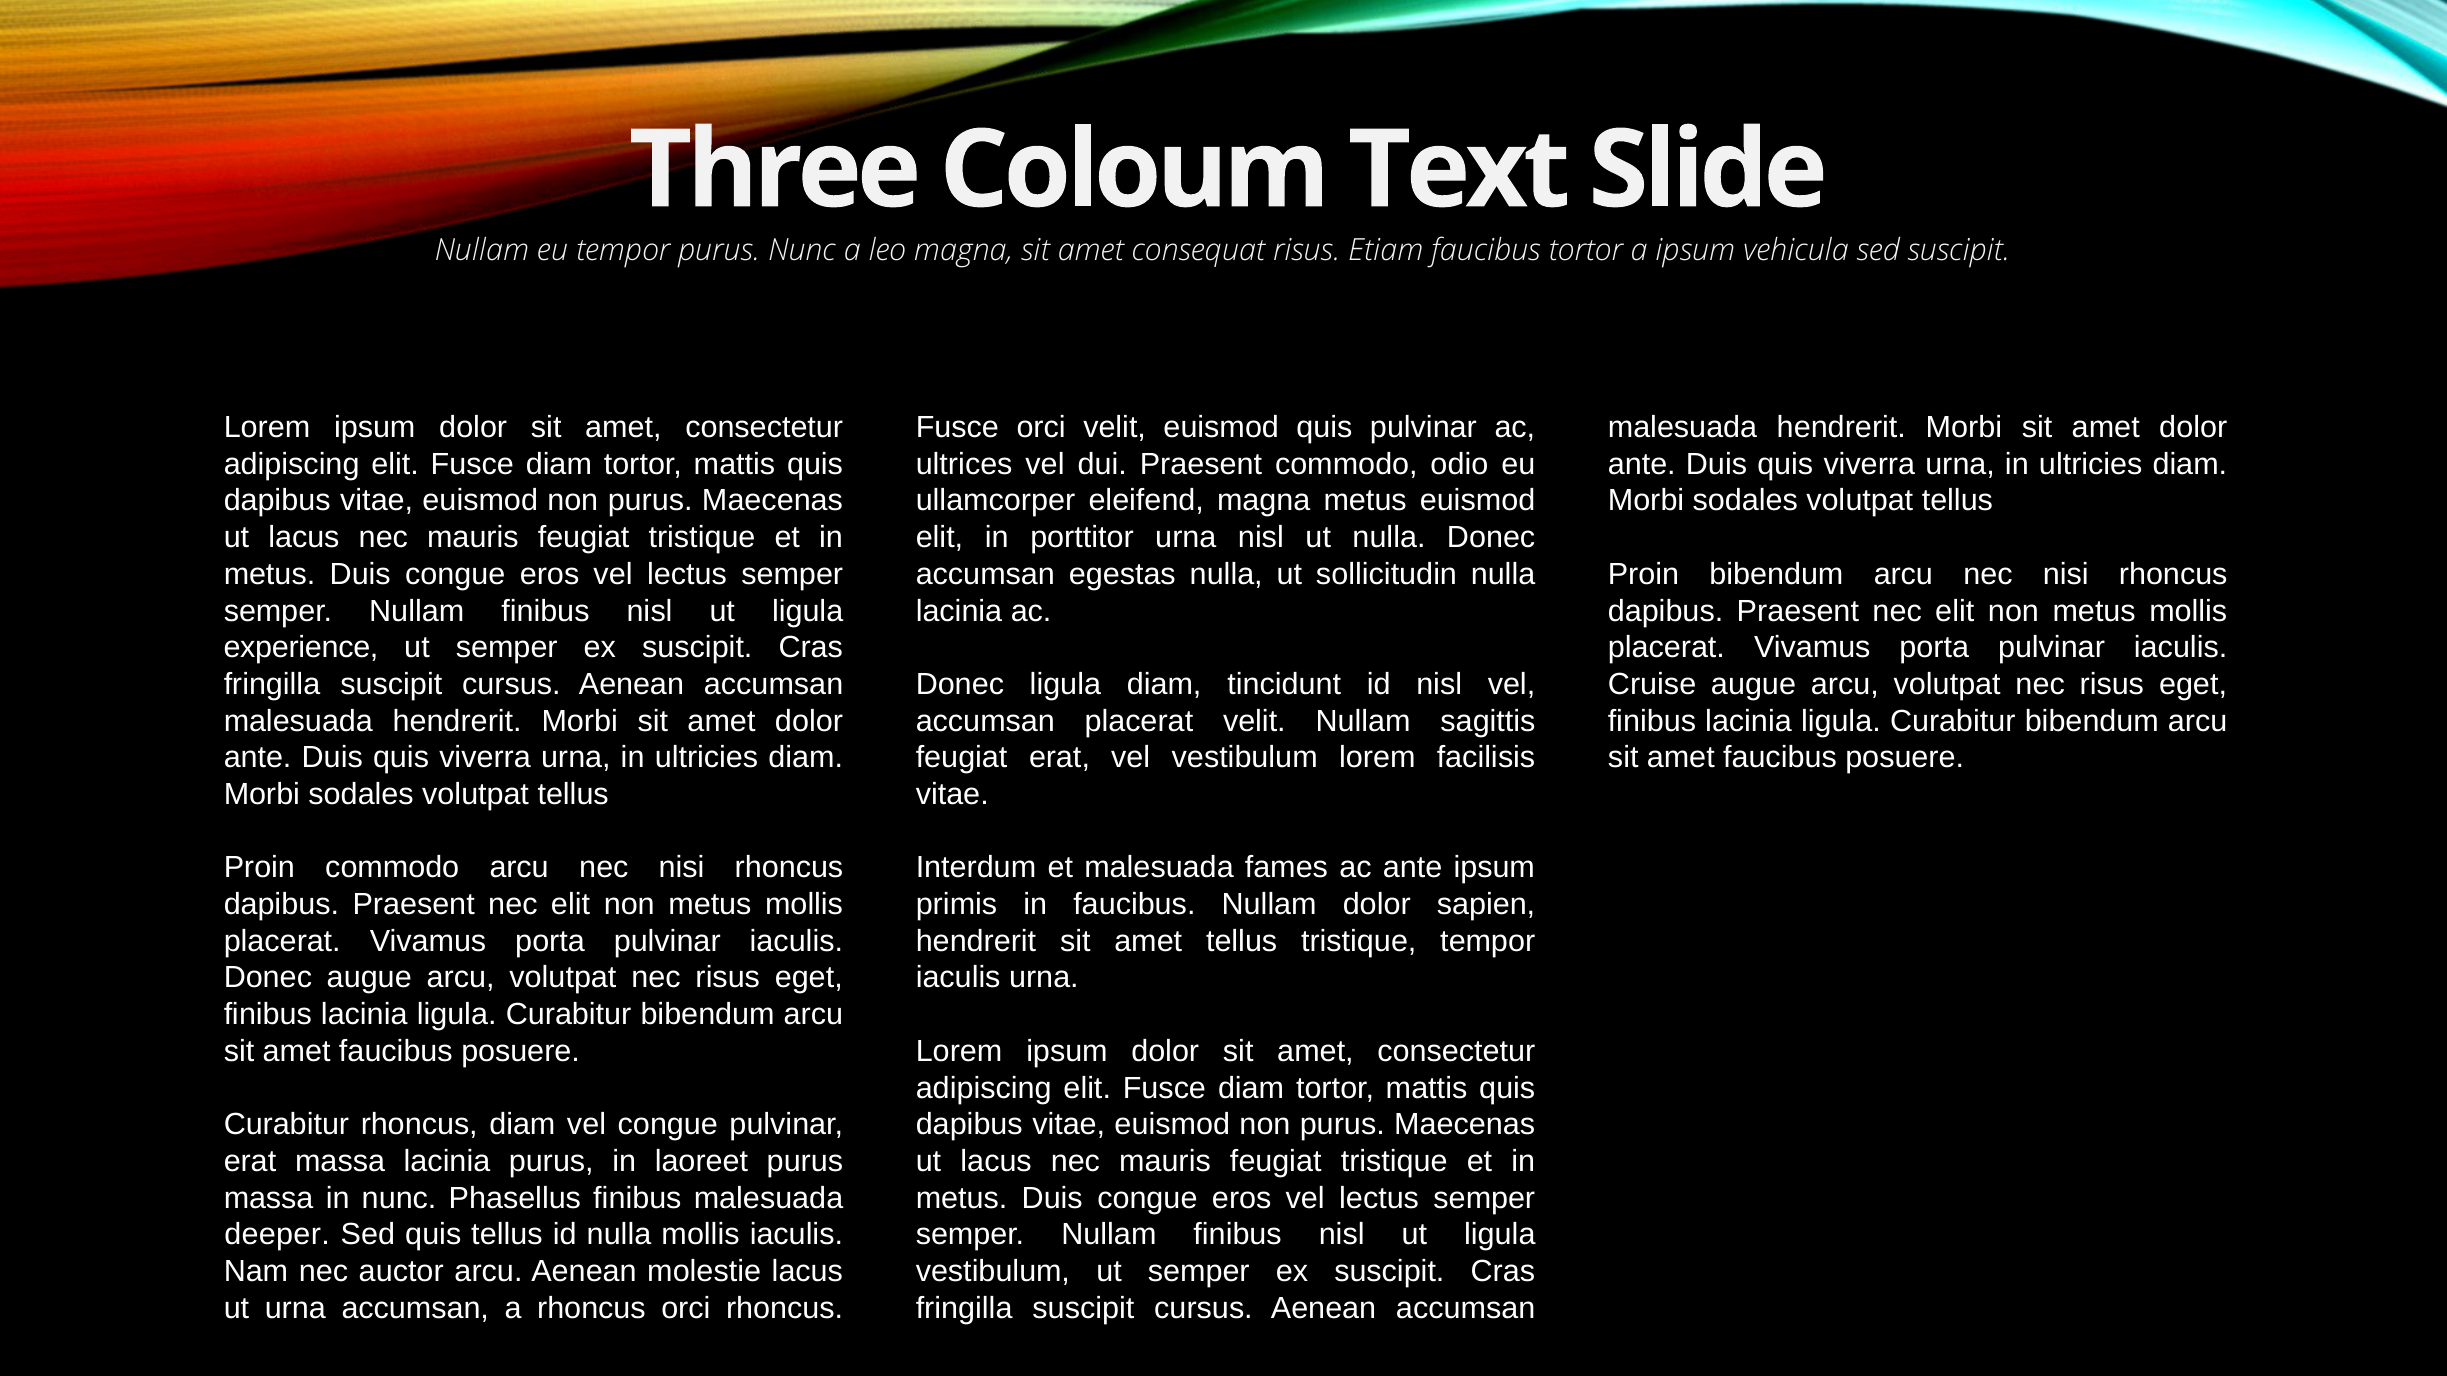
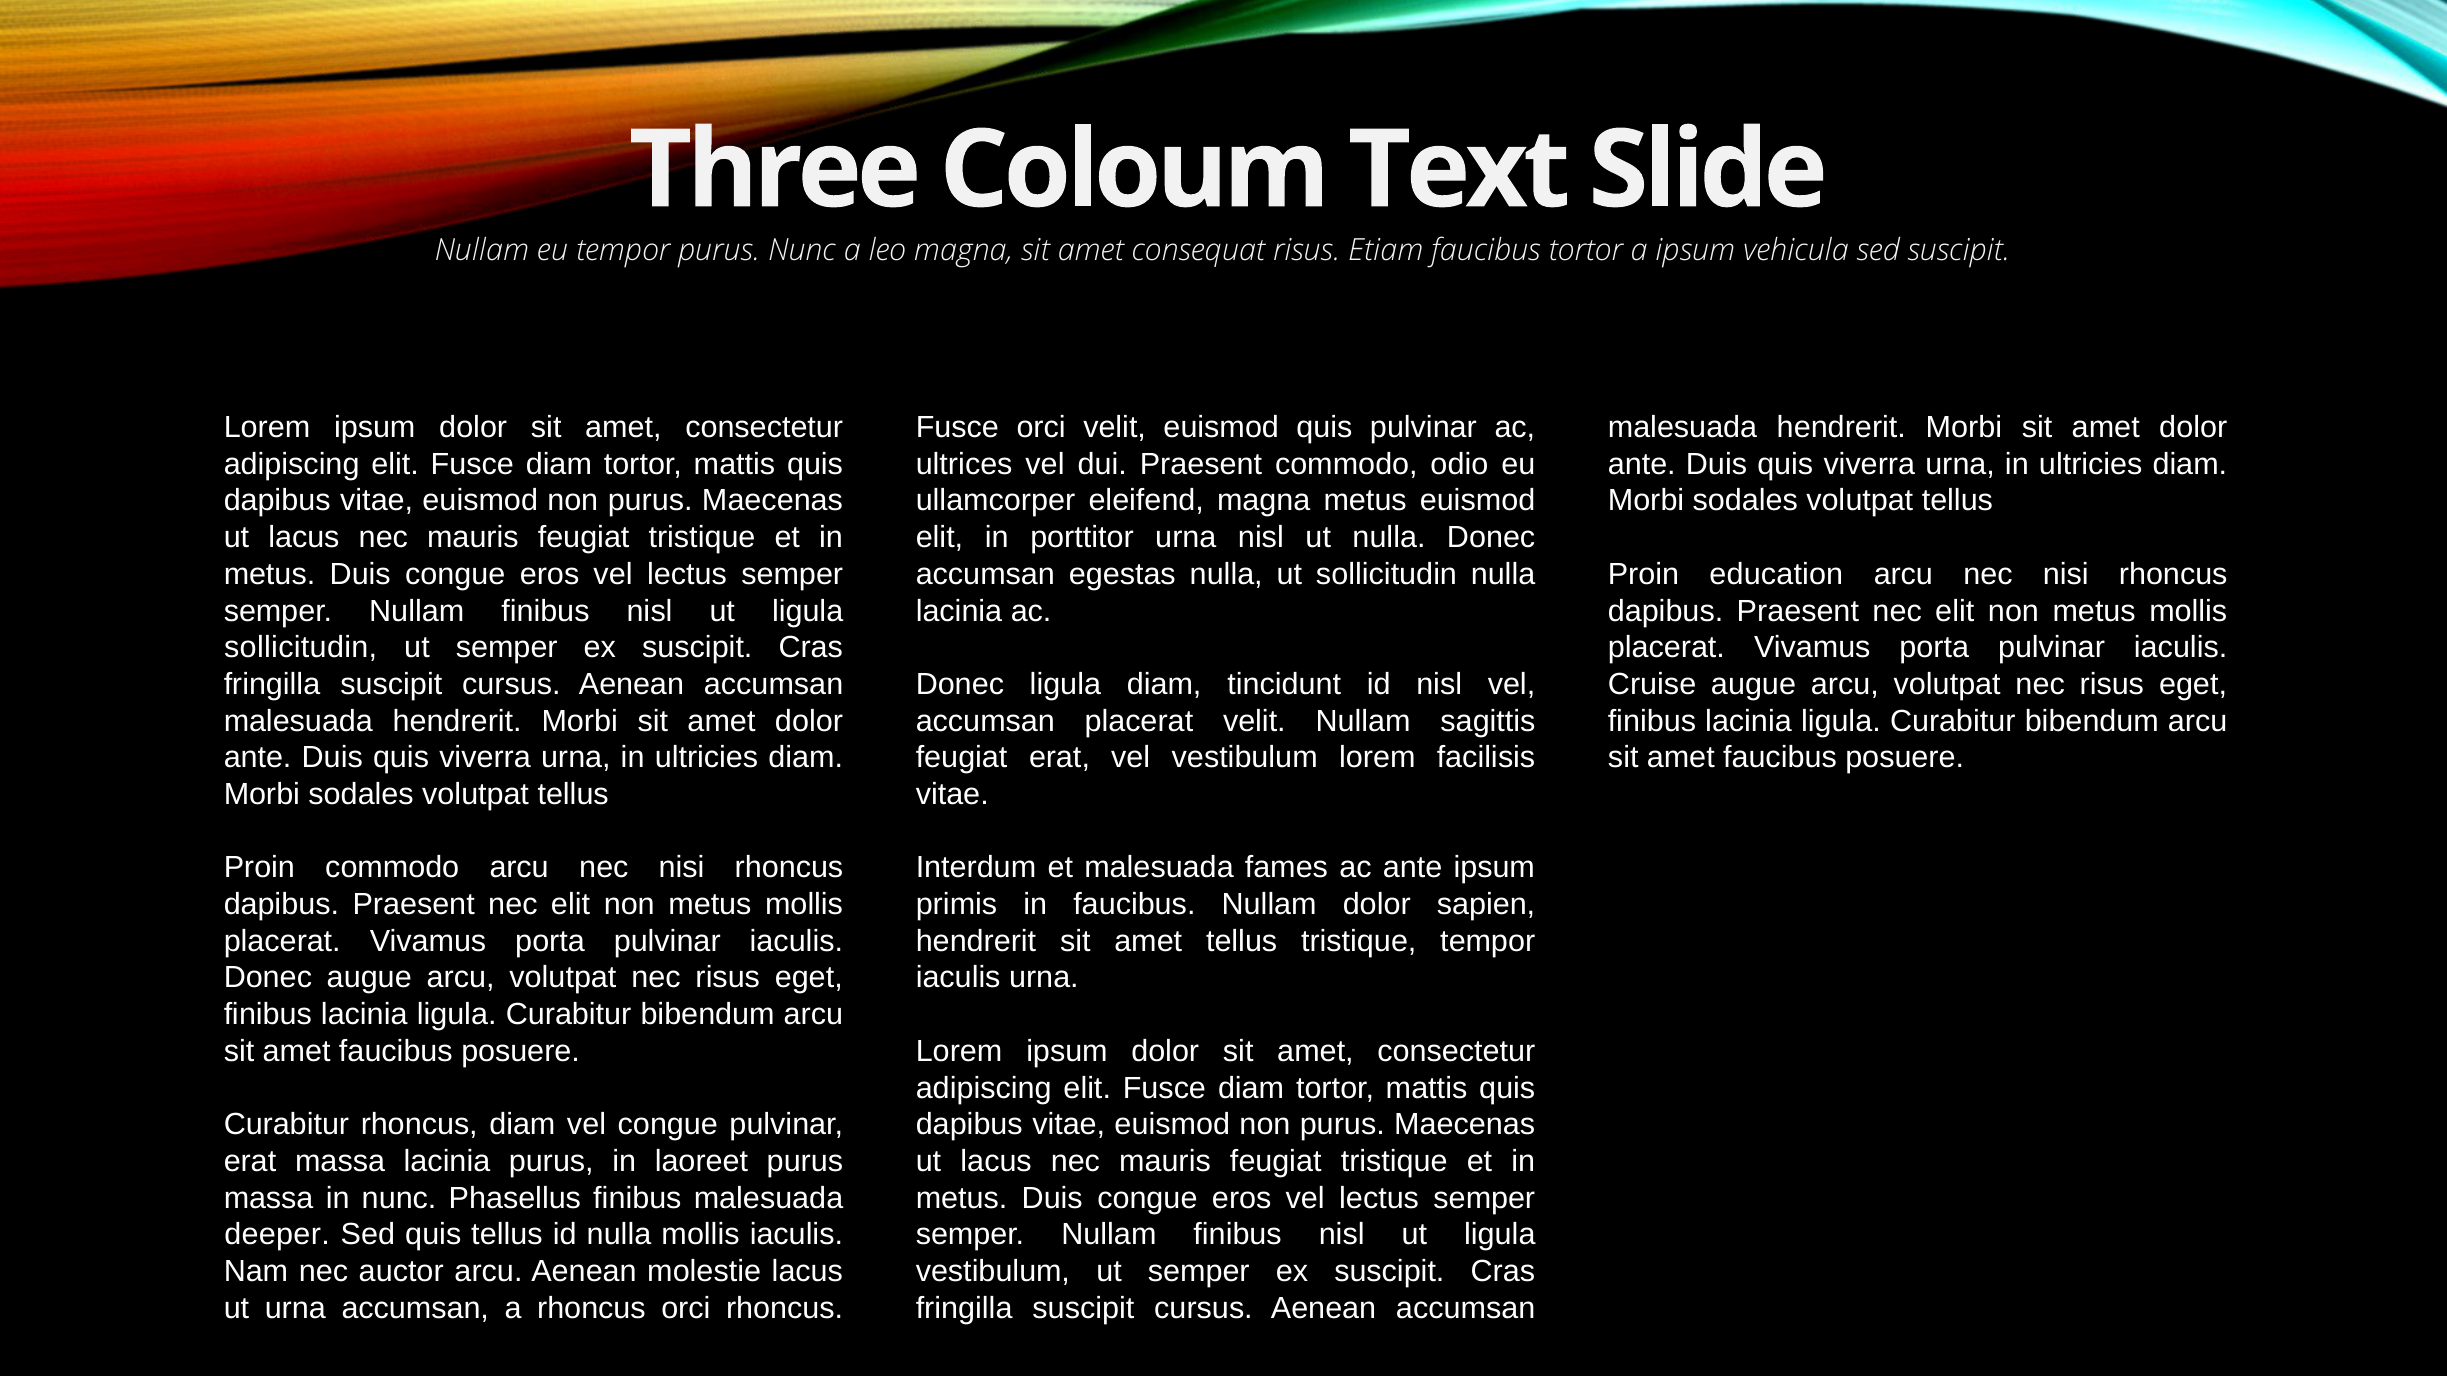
Proin bibendum: bibendum -> education (1776, 574)
experience: experience -> sollicitudin (301, 648)
